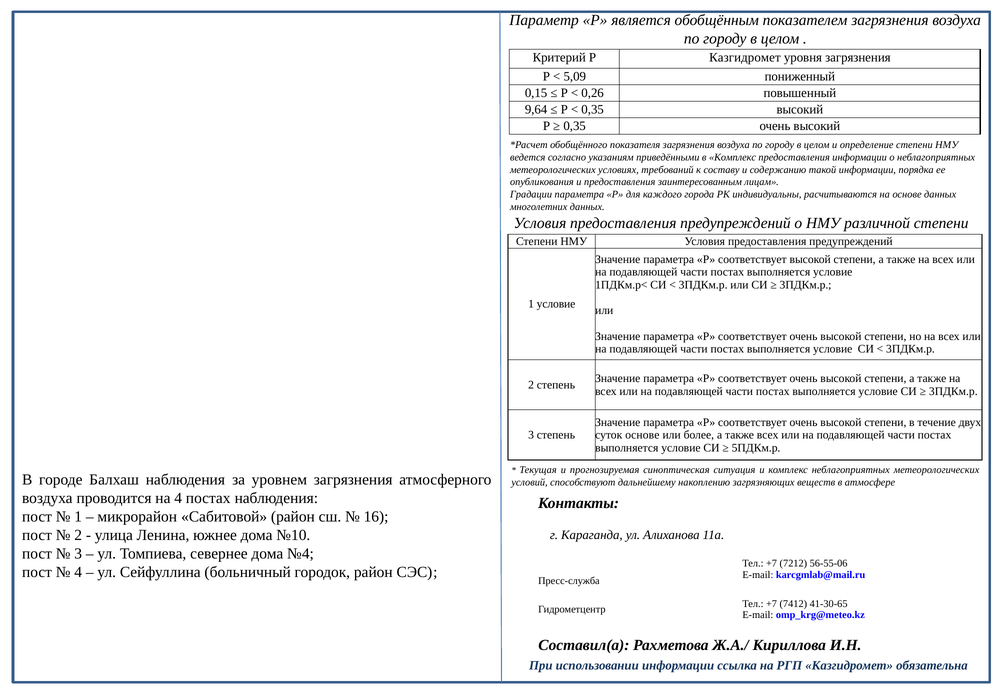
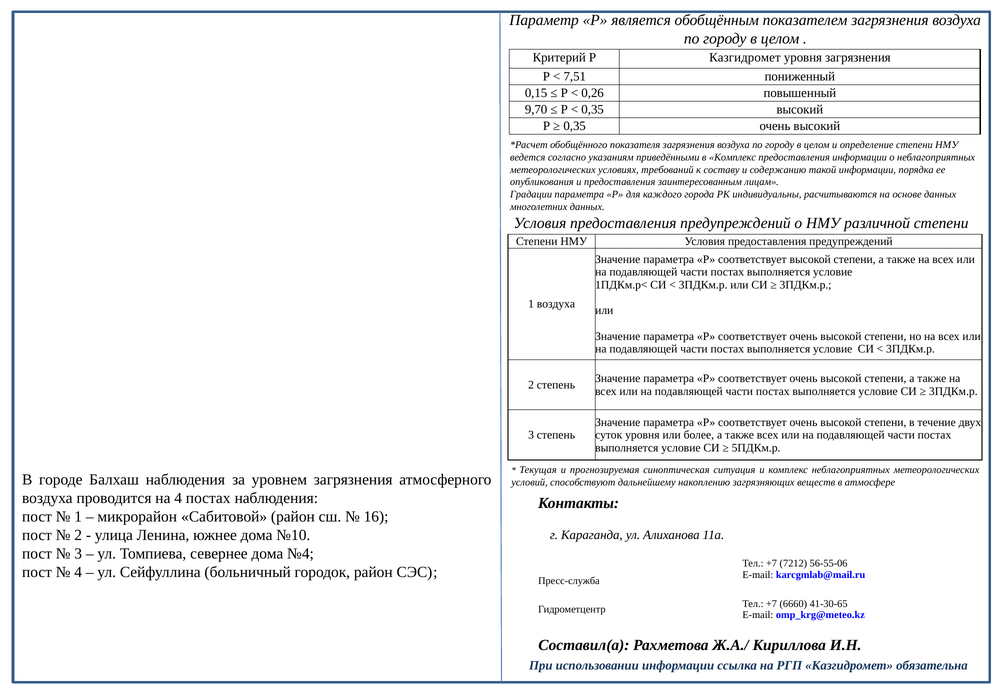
5,09: 5,09 -> 7,51 (575, 76)
9,64: 9,64 -> 9,70 (536, 109)
1 условие: условие -> воздуха (556, 304)
суток основе: основе -> уровня (642, 435)
7412: 7412 -> 6660 (793, 604)
